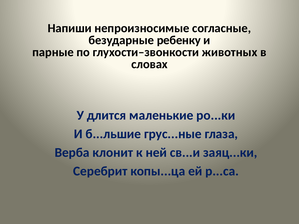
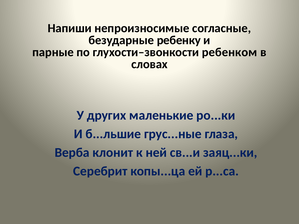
животных: животных -> ребенком (230, 52)
длится: длится -> других (107, 116)
